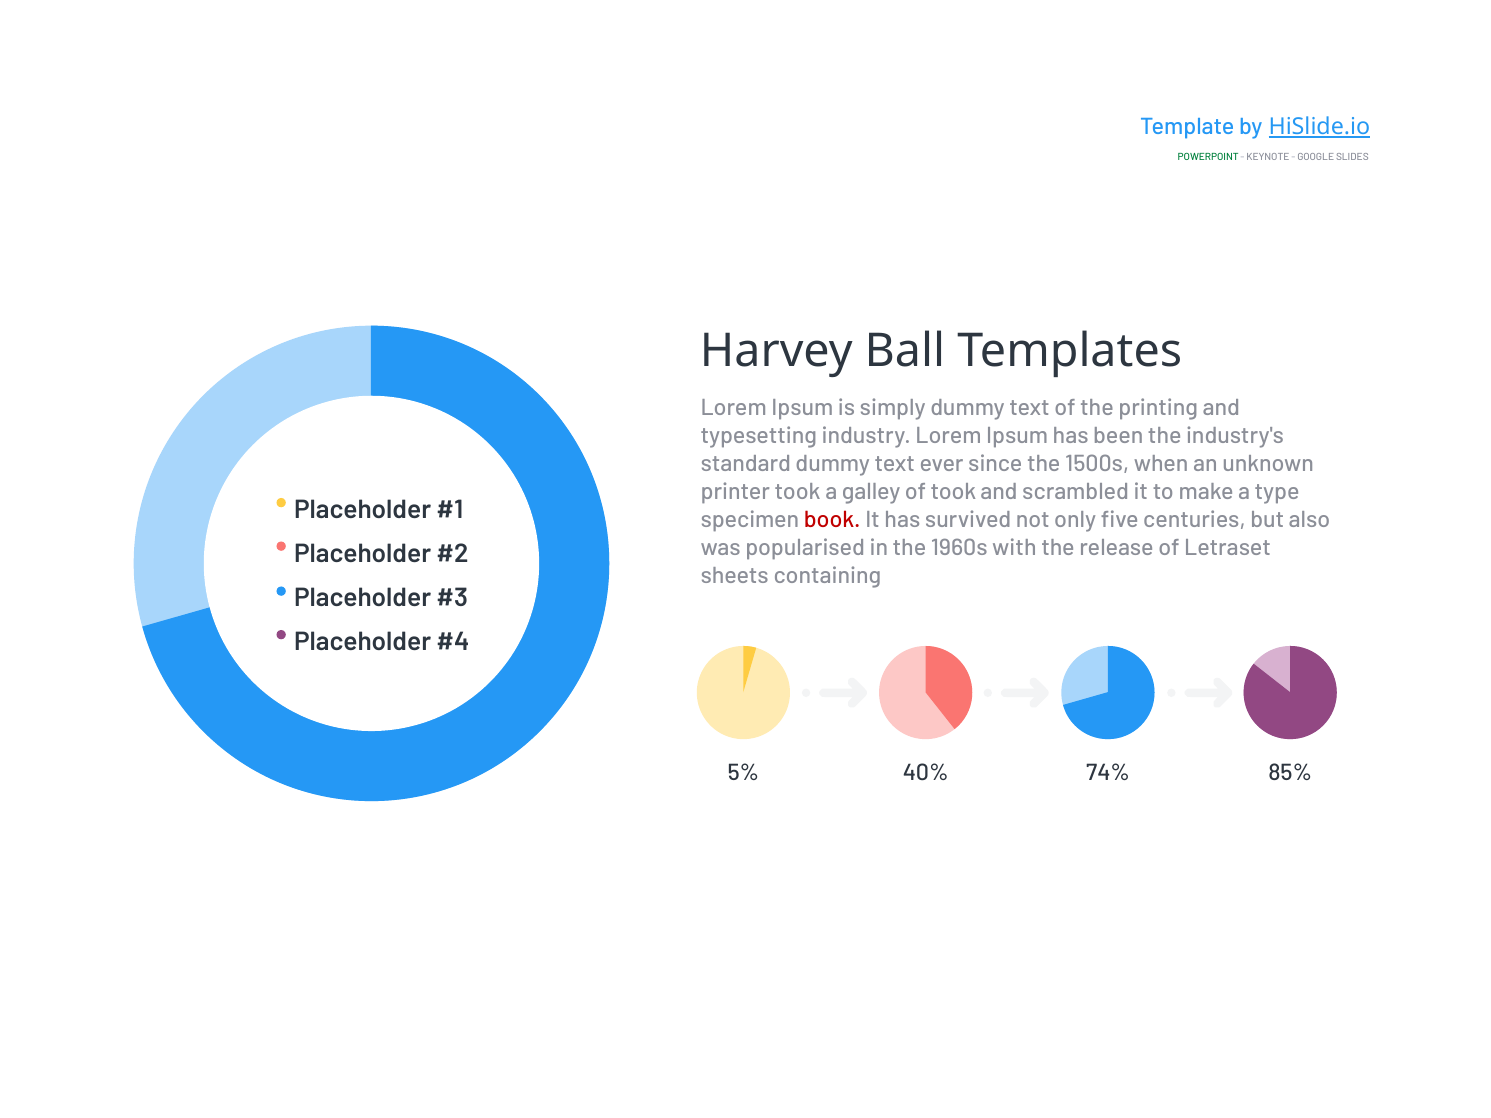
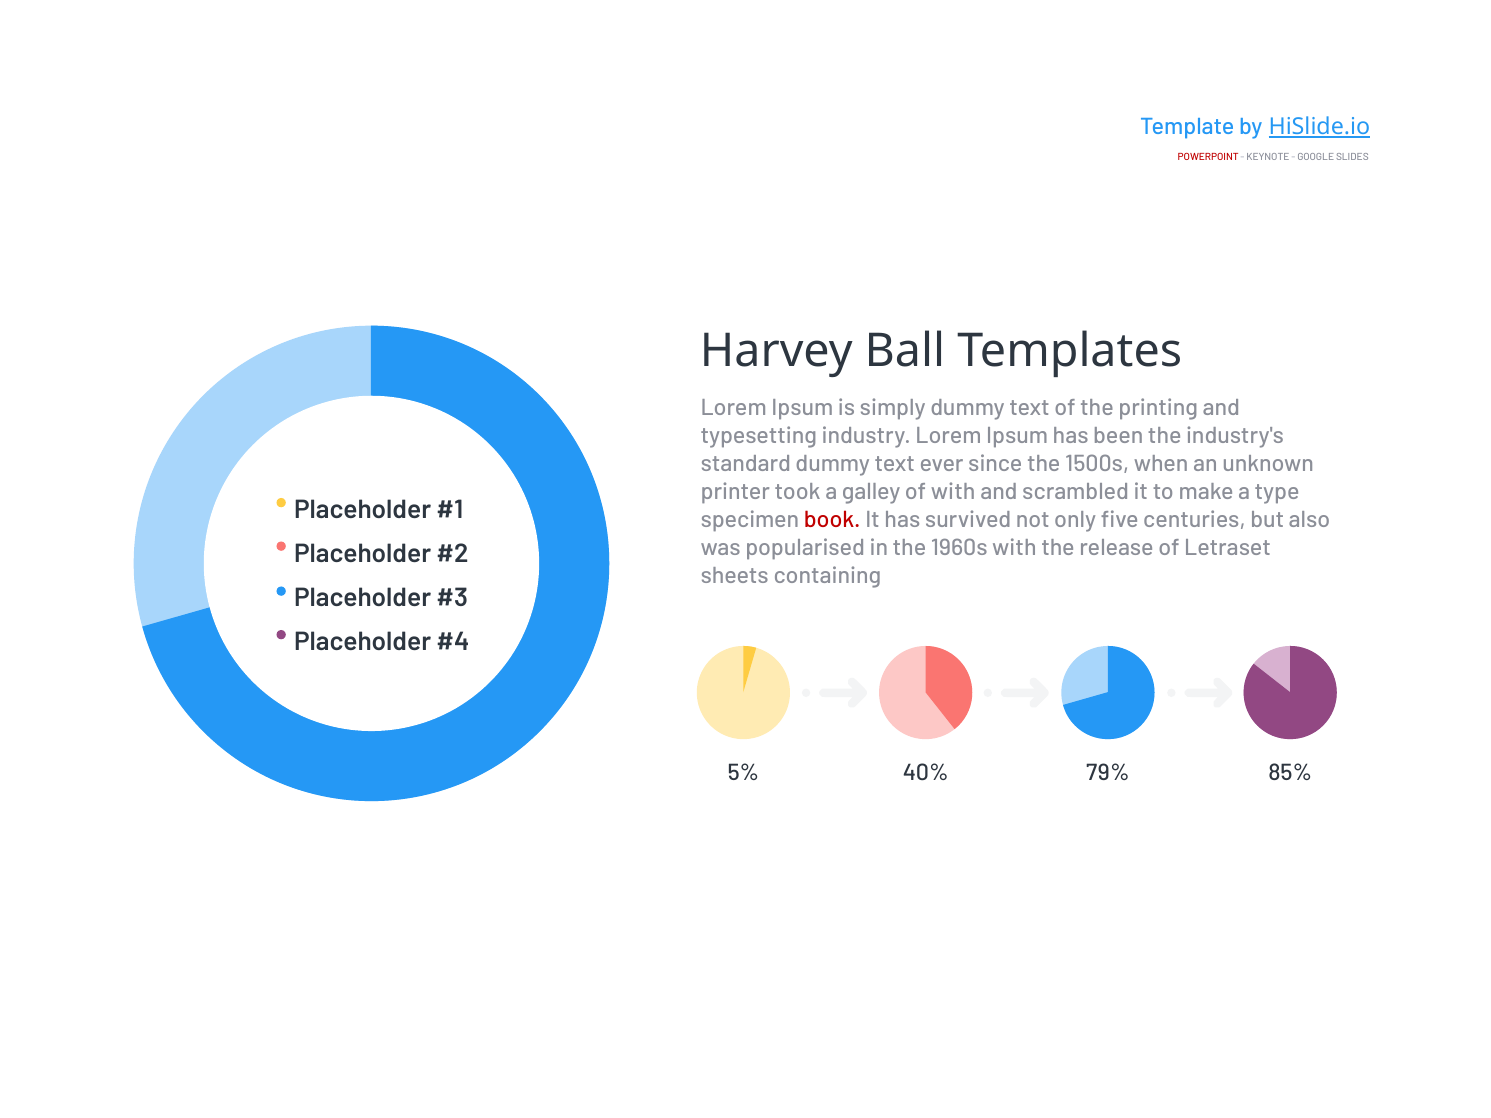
POWERPOINT colour: green -> red (1208, 158)
of took: took -> with (953, 492)
74%: 74% -> 79% (1108, 773)
